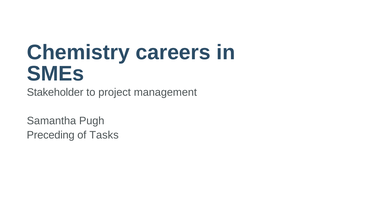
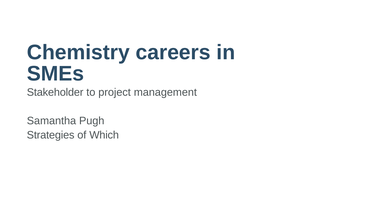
Preceding: Preceding -> Strategies (51, 135)
Tasks: Tasks -> Which (104, 135)
